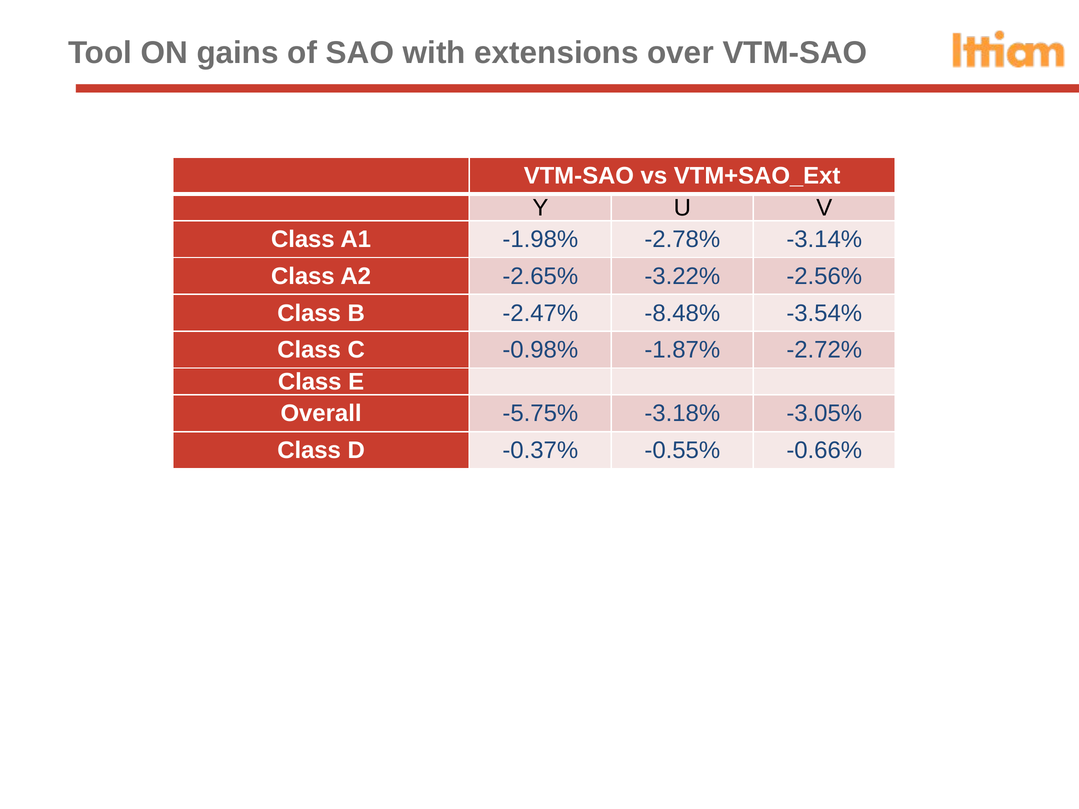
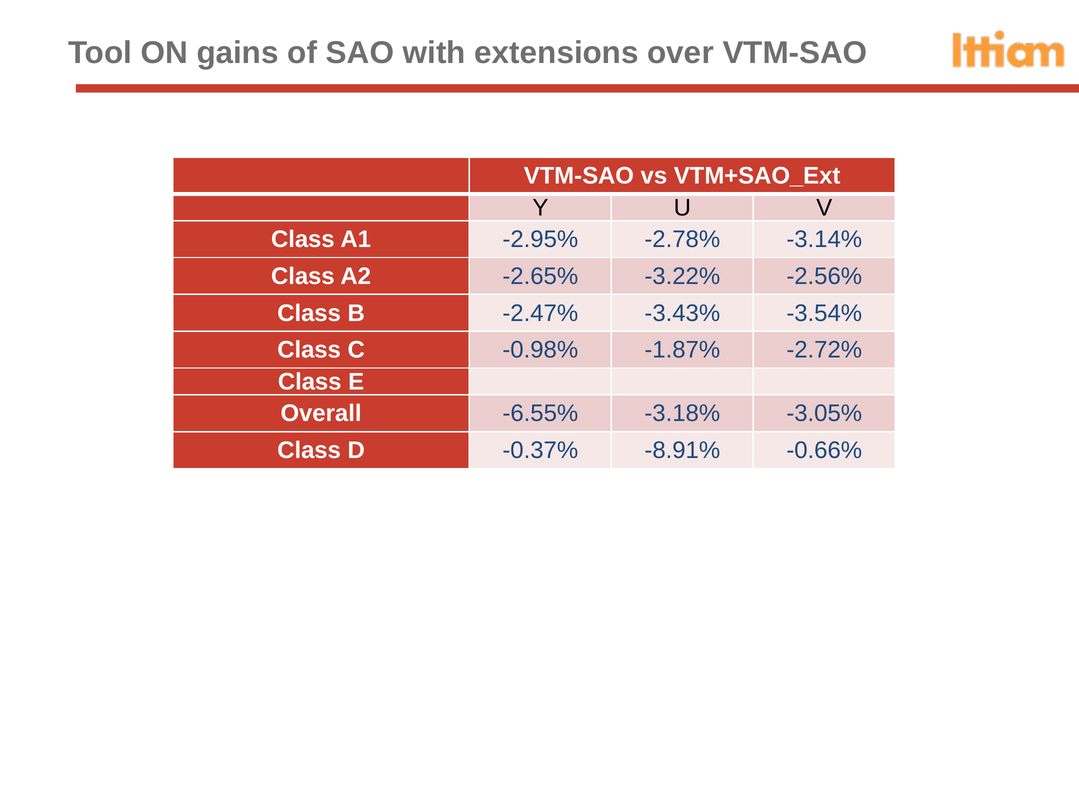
-1.98%: -1.98% -> -2.95% (540, 239)
-8.48%: -8.48% -> -3.43% (682, 313)
-5.75%: -5.75% -> -6.55% (540, 414)
-0.55%: -0.55% -> -8.91% (682, 451)
